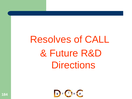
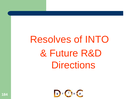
CALL: CALL -> INTO (97, 39)
